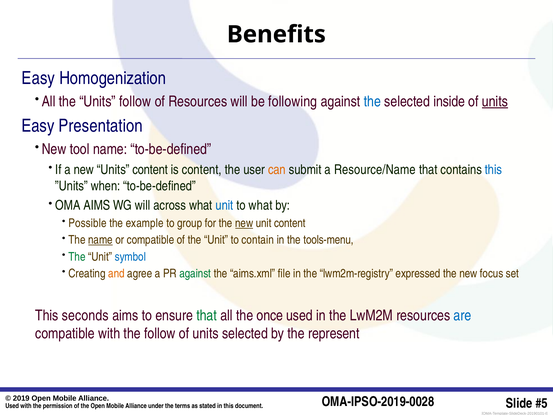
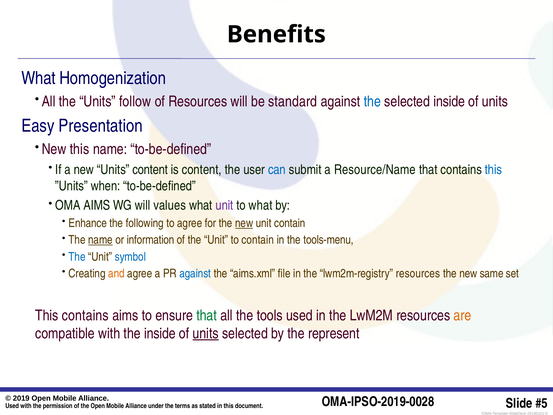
Easy: Easy -> What (39, 78)
following: following -> standard (293, 101)
units underline: present -> none (495, 101)
New tool: tool -> this (80, 149)
can colour: orange -> blue (277, 170)
across: across -> values (170, 205)
unit colour: blue -> purple (224, 205)
Possible: Possible -> Enhance (88, 223)
example: example -> following (145, 223)
to group: group -> agree (190, 223)
unit content: content -> contain (290, 223)
or compatible: compatible -> information (151, 240)
The colour: green -> blue (77, 257)
against colour: green -> blue (195, 273)
lwm2m-registry expressed: expressed -> resources (418, 273)
focus: focus -> same (492, 273)
This seconds: seconds -> contains (85, 315)
once: once -> tools (270, 315)
are colour: blue -> orange (463, 315)
the follow: follow -> inside (160, 333)
units underline: none -> present (206, 333)
